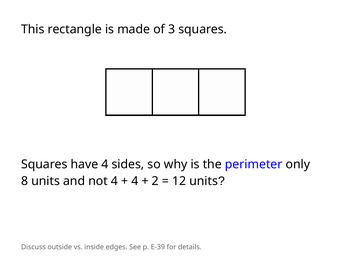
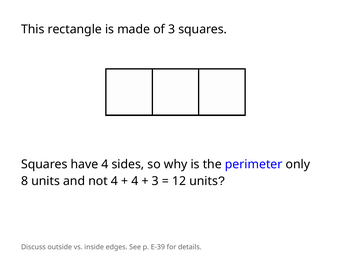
2: 2 -> 3 (155, 181)
